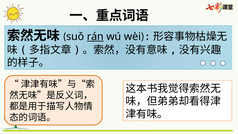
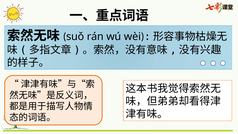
rán underline: present -> none (95, 37)
